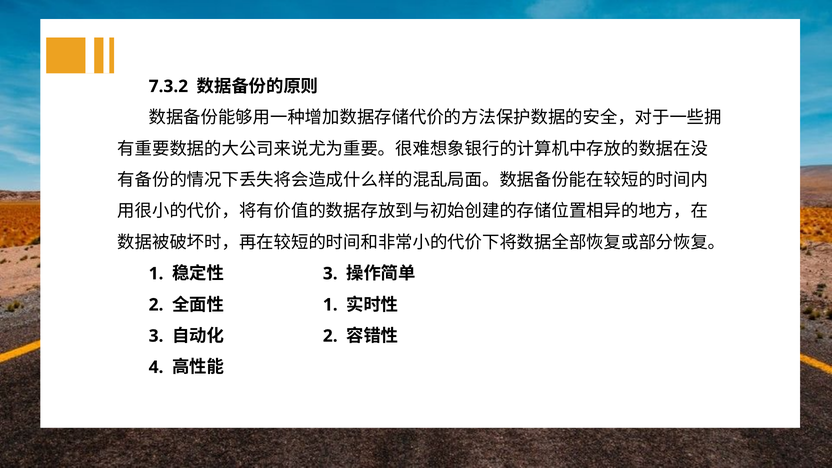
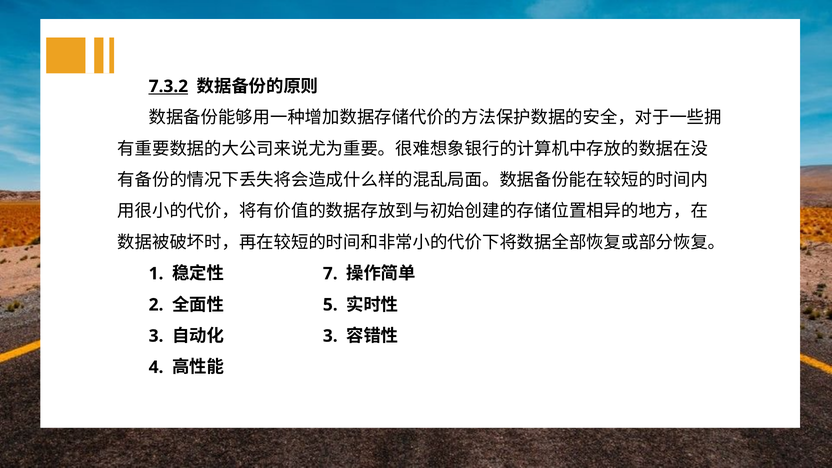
7.3.2 underline: none -> present (168, 86)
3: 3 -> 7 (330, 274)
1: 1 -> 5 (330, 305)
2: 2 -> 3 (330, 336)
